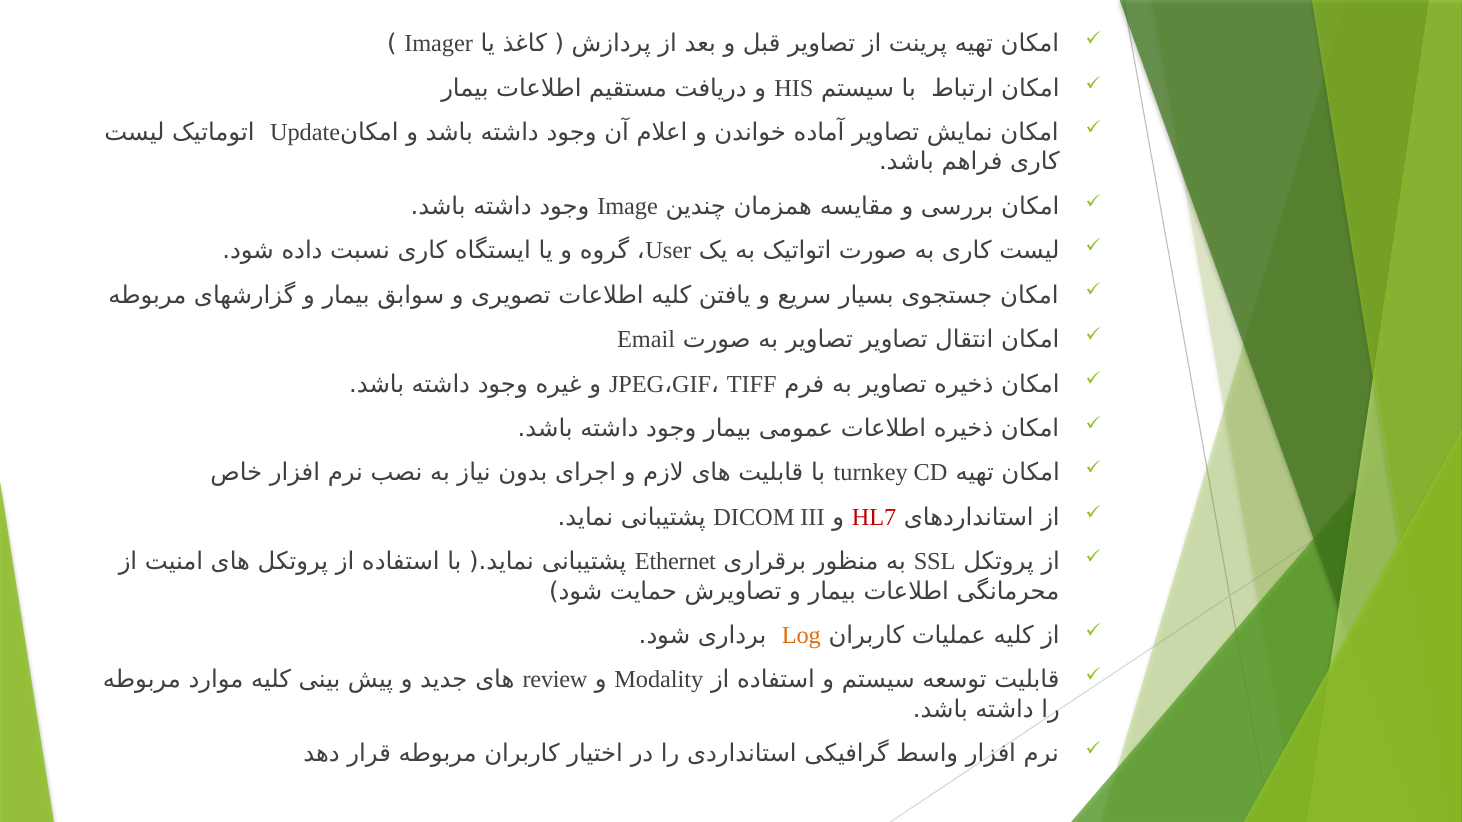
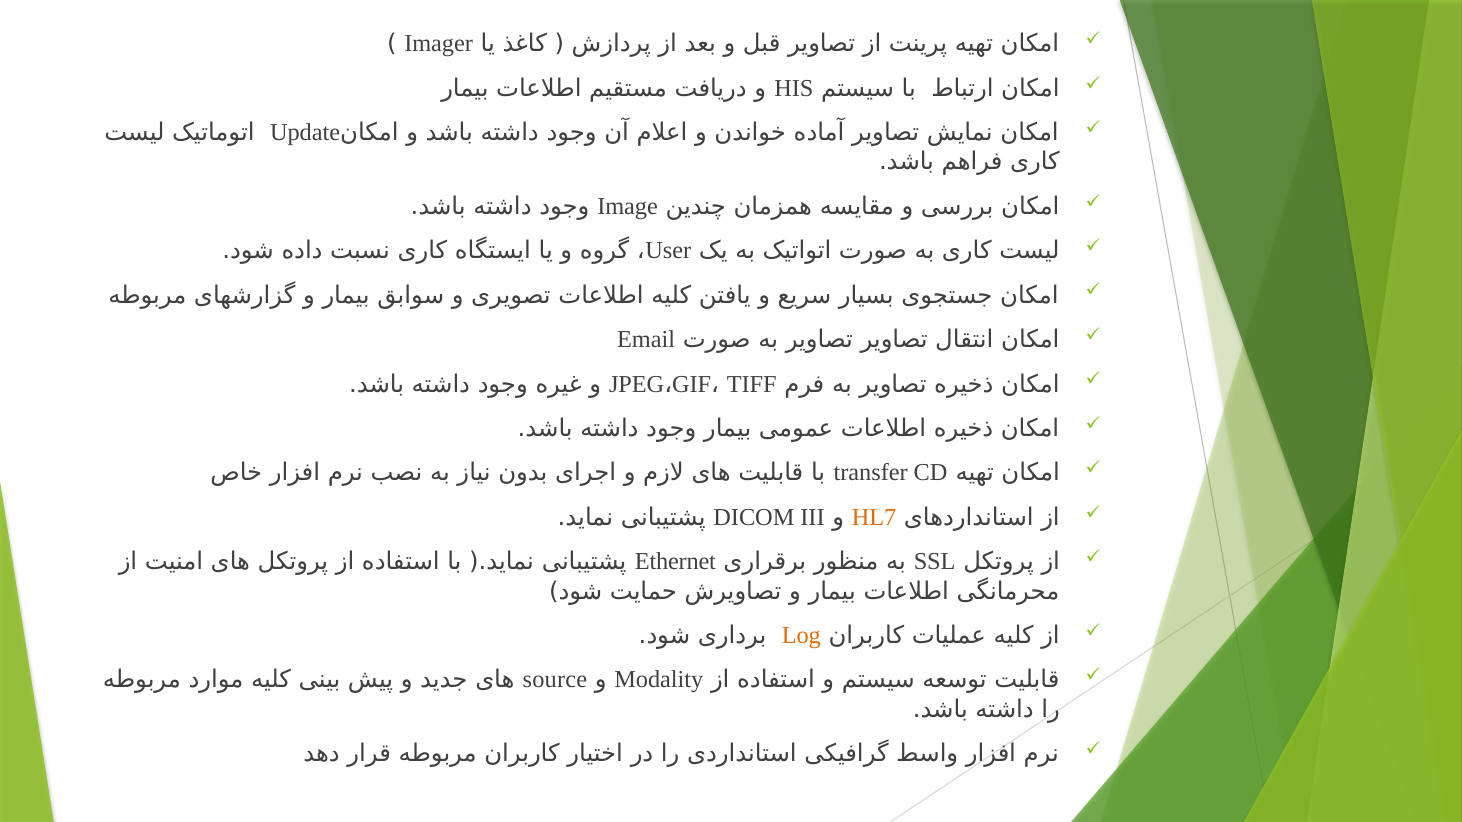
turnkey: turnkey -> transfer (871, 473)
HL7 colour: red -> orange (874, 518)
review: review -> source (555, 680)
